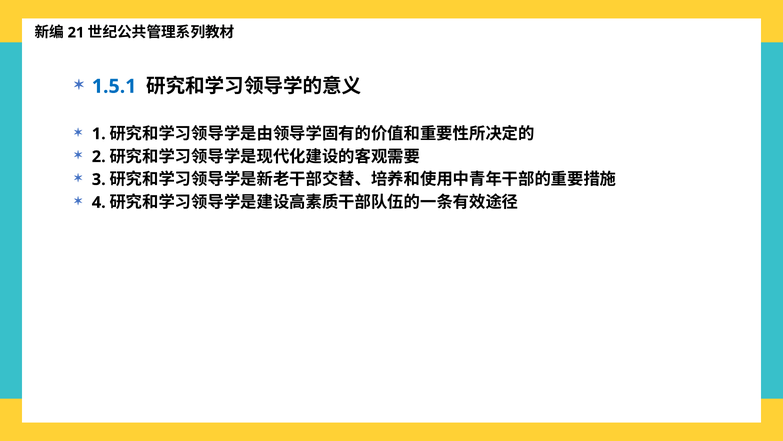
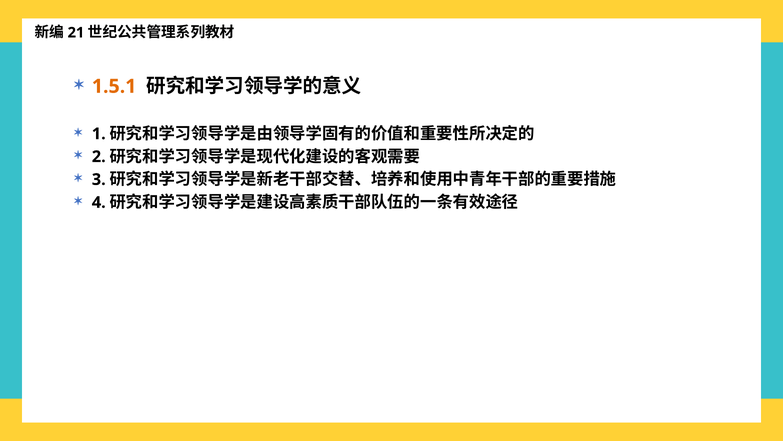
1.5.1 colour: blue -> orange (114, 86)
